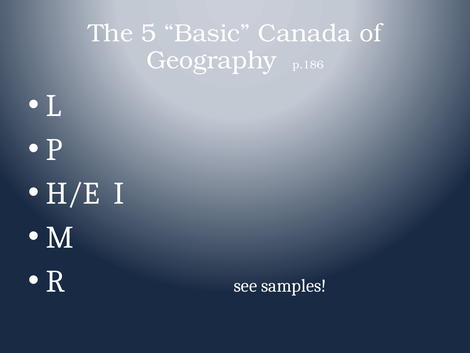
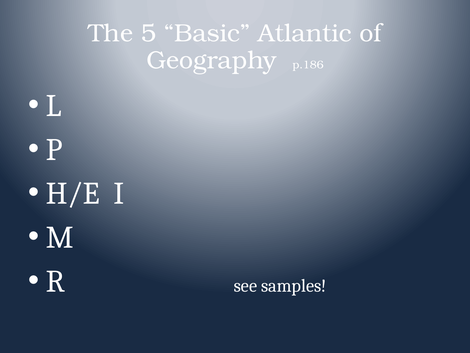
Canada: Canada -> Atlantic (305, 33)
